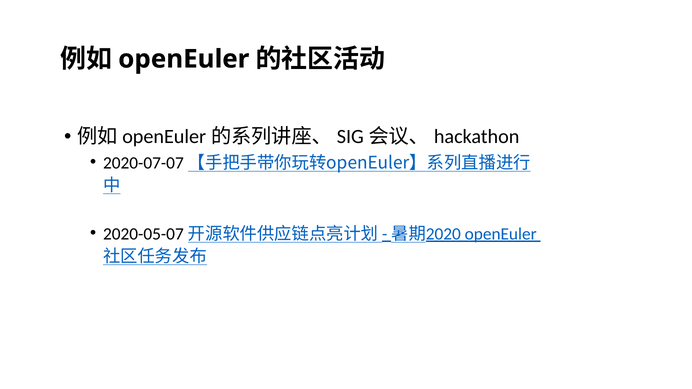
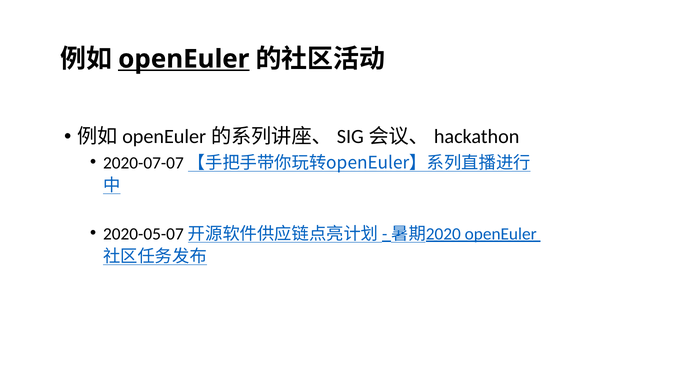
openEuler underline: none -> present (184, 59)
